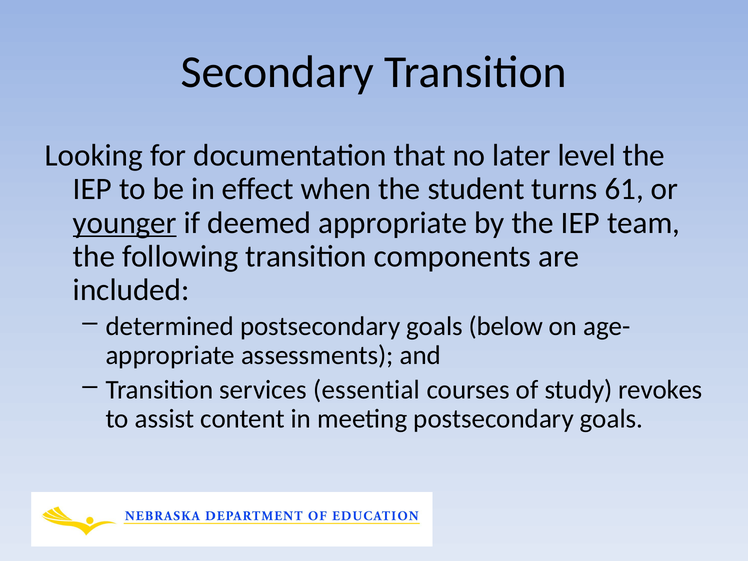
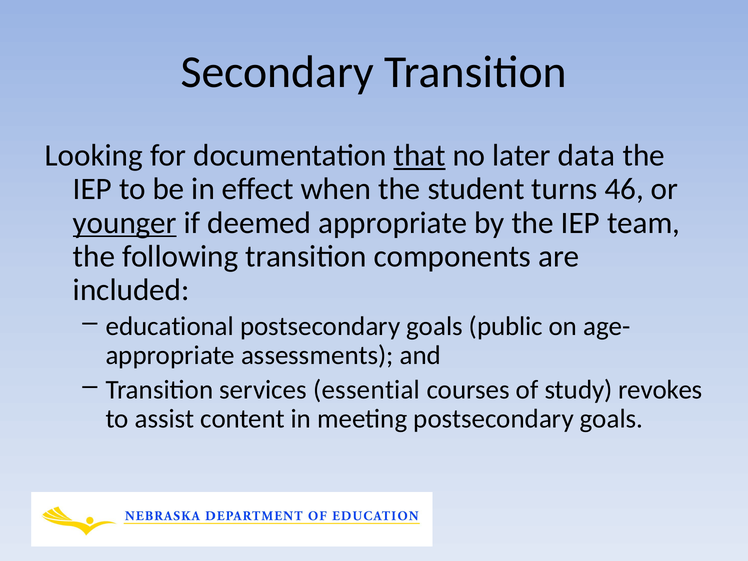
that underline: none -> present (420, 156)
level: level -> data (586, 156)
61: 61 -> 46 (624, 189)
determined: determined -> educational (170, 326)
below: below -> public (506, 326)
